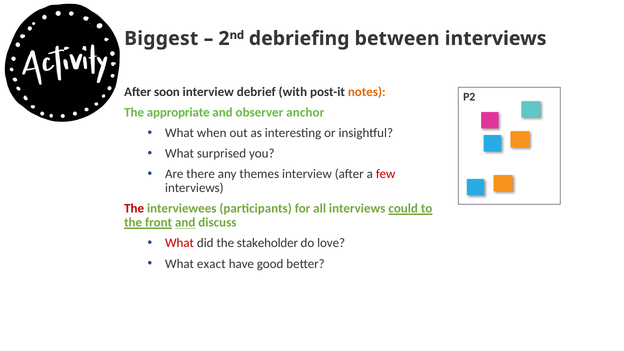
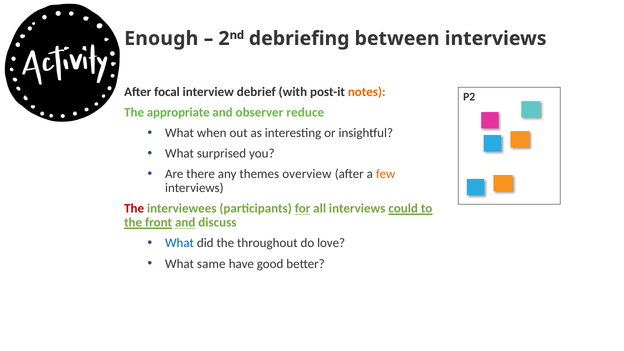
Biggest: Biggest -> Enough (161, 39)
soon: soon -> focal (167, 92)
anchor: anchor -> reduce (305, 112)
themes interview: interview -> overview (307, 174)
few colour: red -> orange (386, 174)
for underline: none -> present (303, 209)
What colour: red -> blue (180, 243)
stakeholder: stakeholder -> throughout (267, 243)
exact: exact -> same (211, 264)
